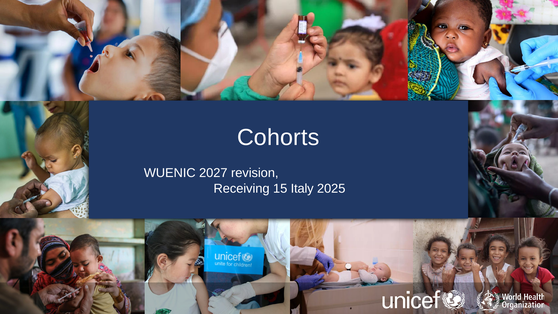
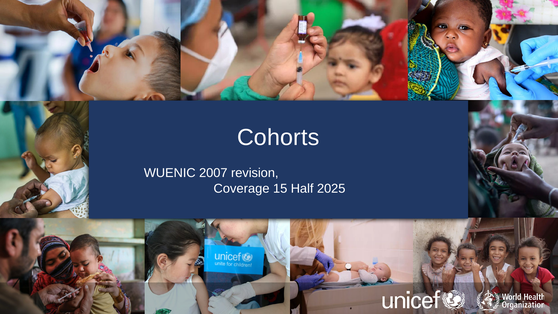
2027: 2027 -> 2007 (213, 173)
Receiving: Receiving -> Coverage (242, 188)
Italy: Italy -> Half (302, 188)
